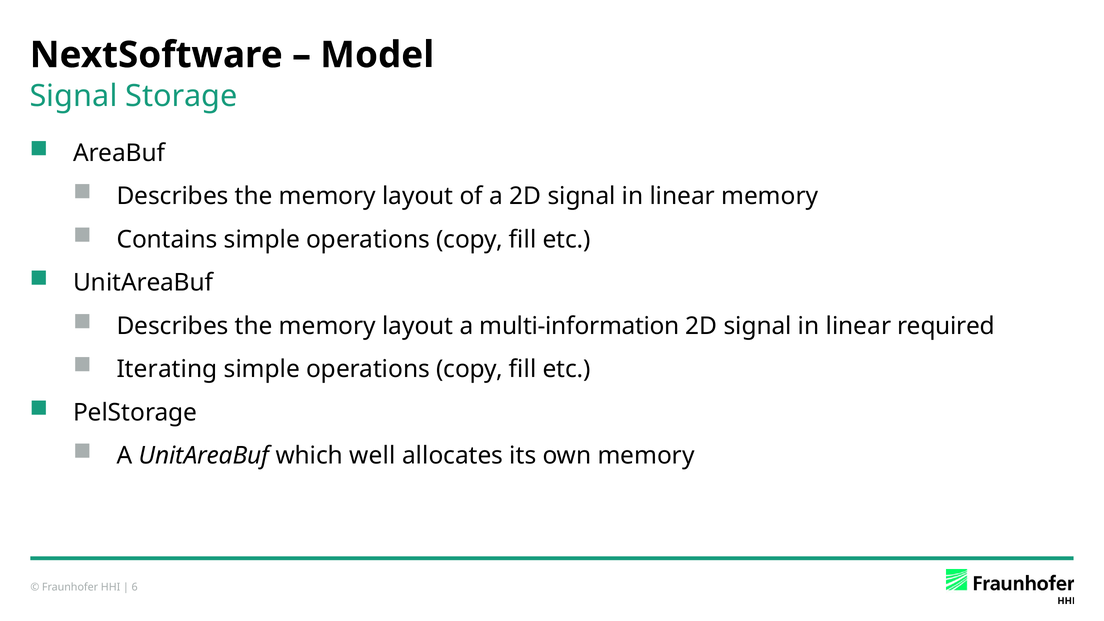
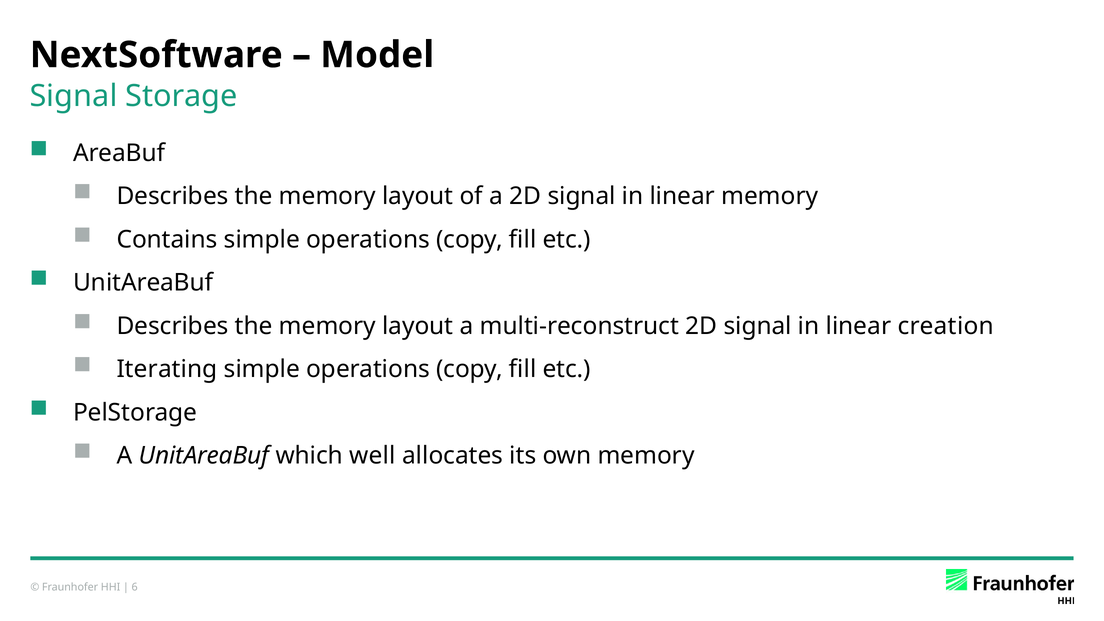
multi-information: multi-information -> multi-reconstruct (579, 326)
required: required -> creation (946, 326)
